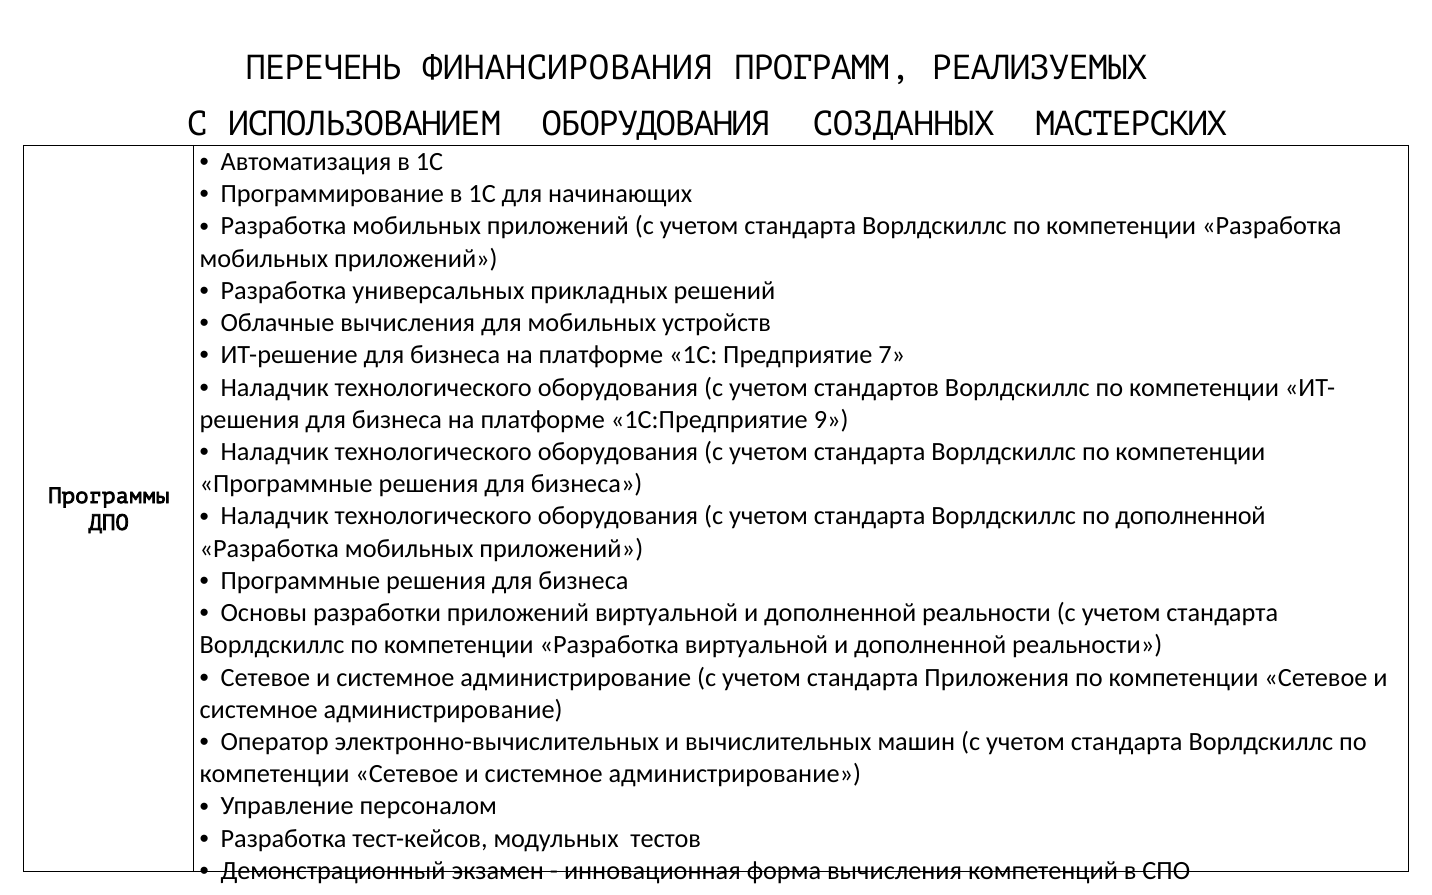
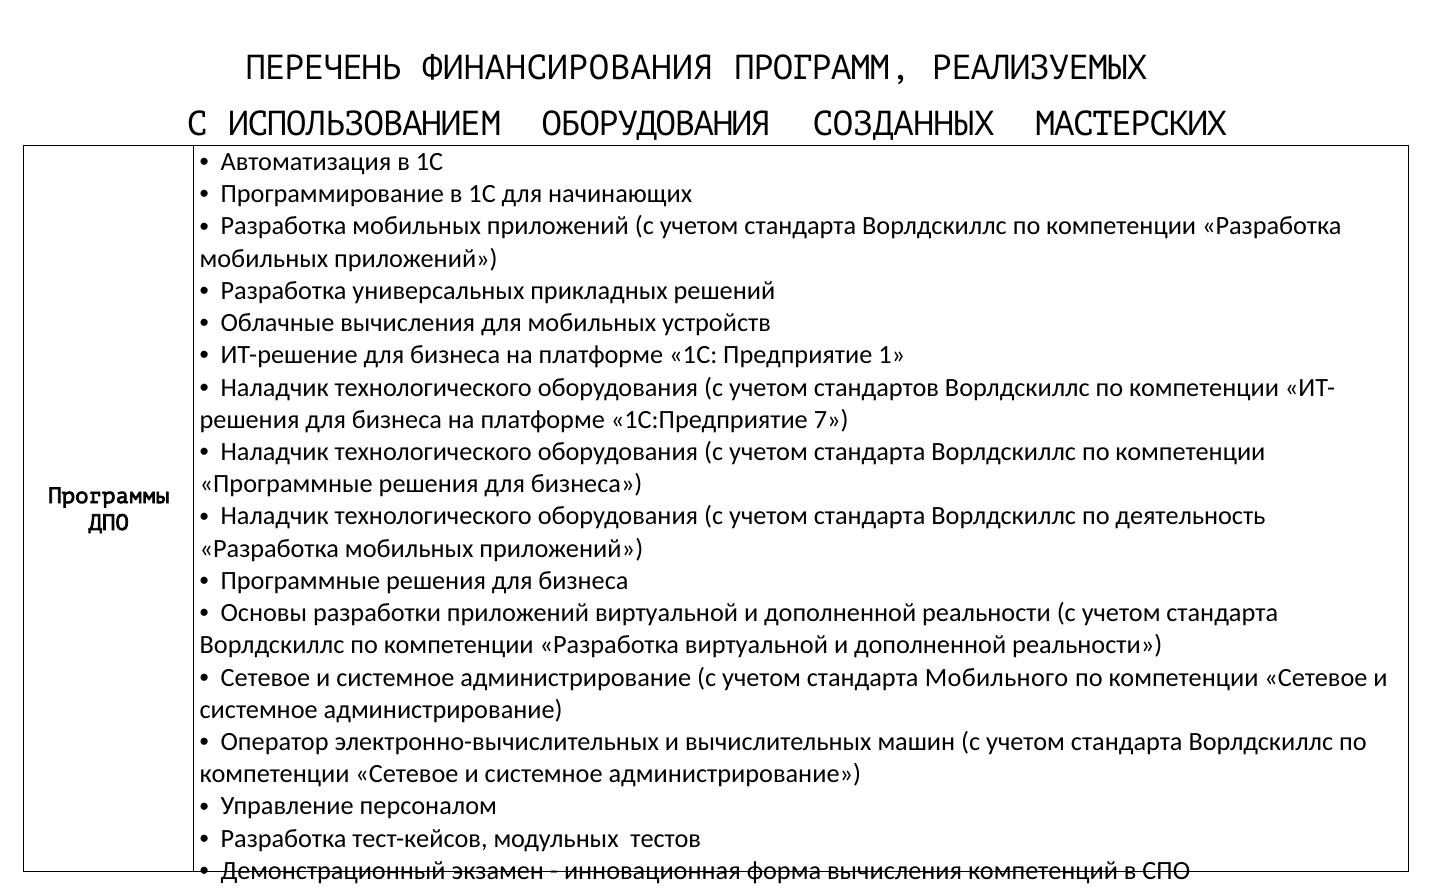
7: 7 -> 1 (892, 355)
9: 9 -> 7 (831, 420)
по дополненной: дополненной -> деятельность (1190, 516)
Приложения: Приложения -> Мобильного (997, 677)
